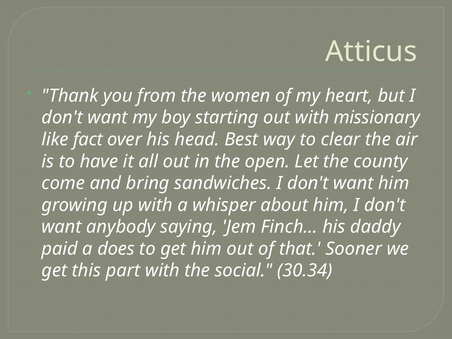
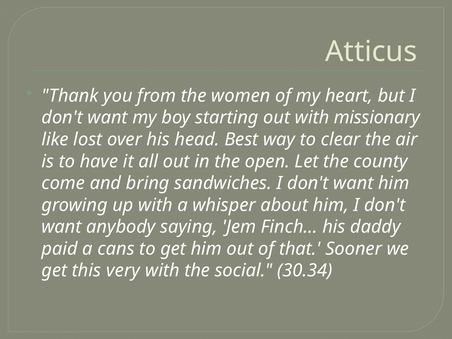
fact: fact -> lost (88, 140)
does: does -> cans (116, 249)
part: part -> very (123, 271)
